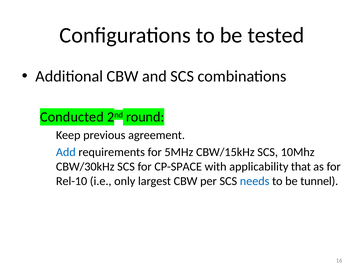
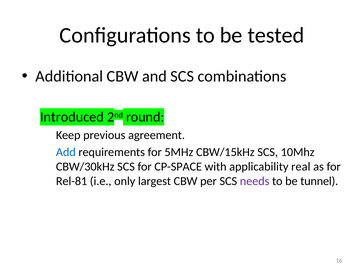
Conducted: Conducted -> Introduced (72, 117)
that: that -> real (301, 167)
Rel-10: Rel-10 -> Rel-81 (72, 181)
needs colour: blue -> purple (255, 181)
